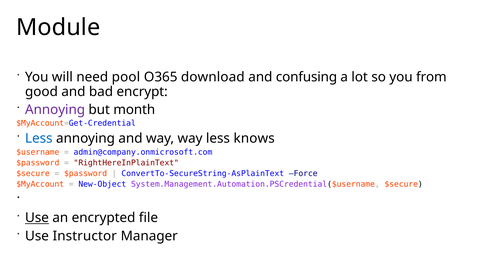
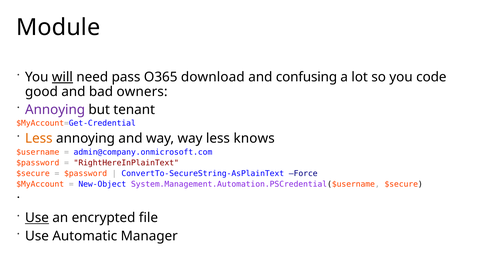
will underline: none -> present (62, 77)
pool: pool -> pass (126, 77)
from: from -> code (431, 77)
encrypt: encrypt -> owners (142, 92)
month: month -> tenant (134, 110)
Less colour: blue -> orange (39, 138)
Instructor: Instructor -> Automatic (85, 236)
